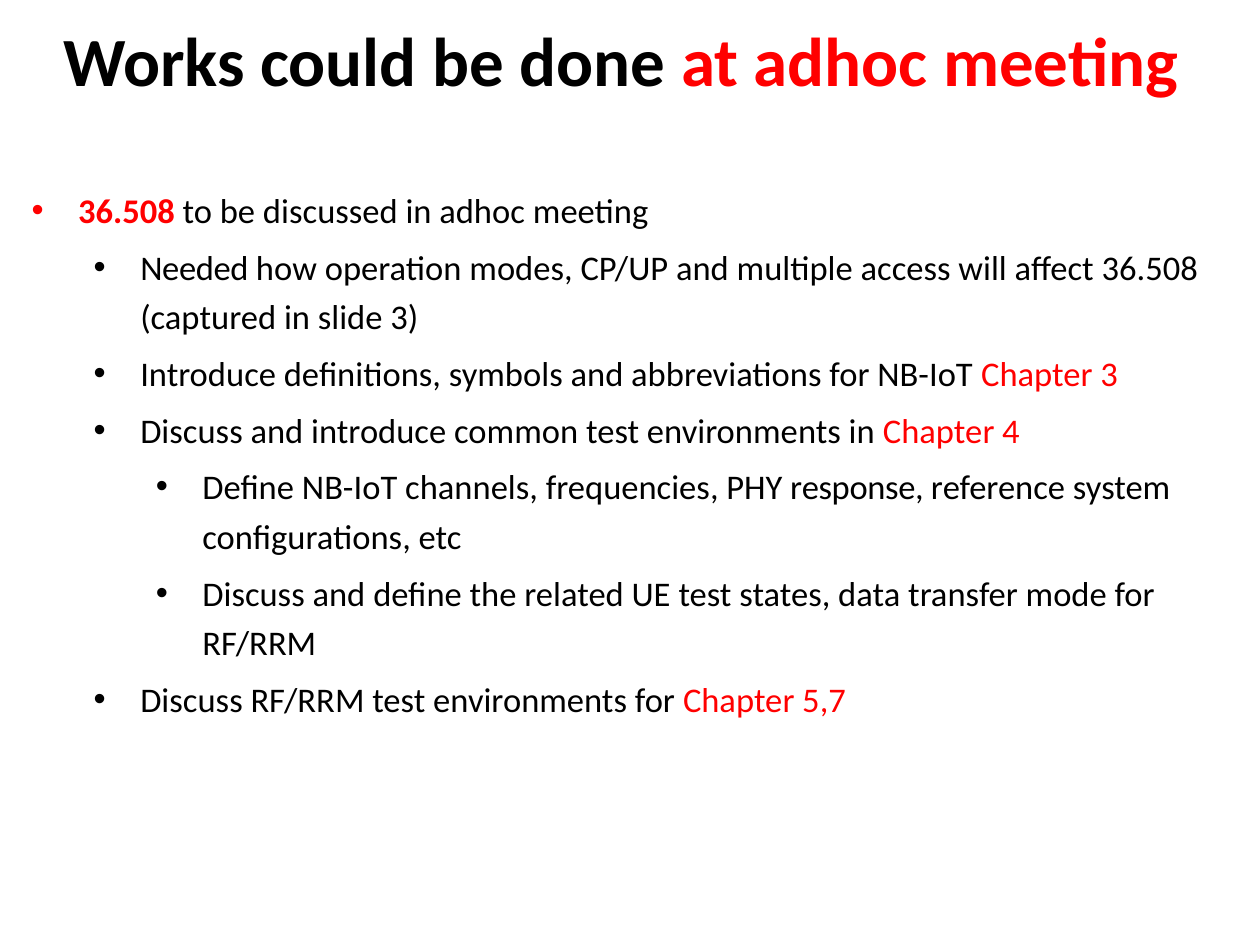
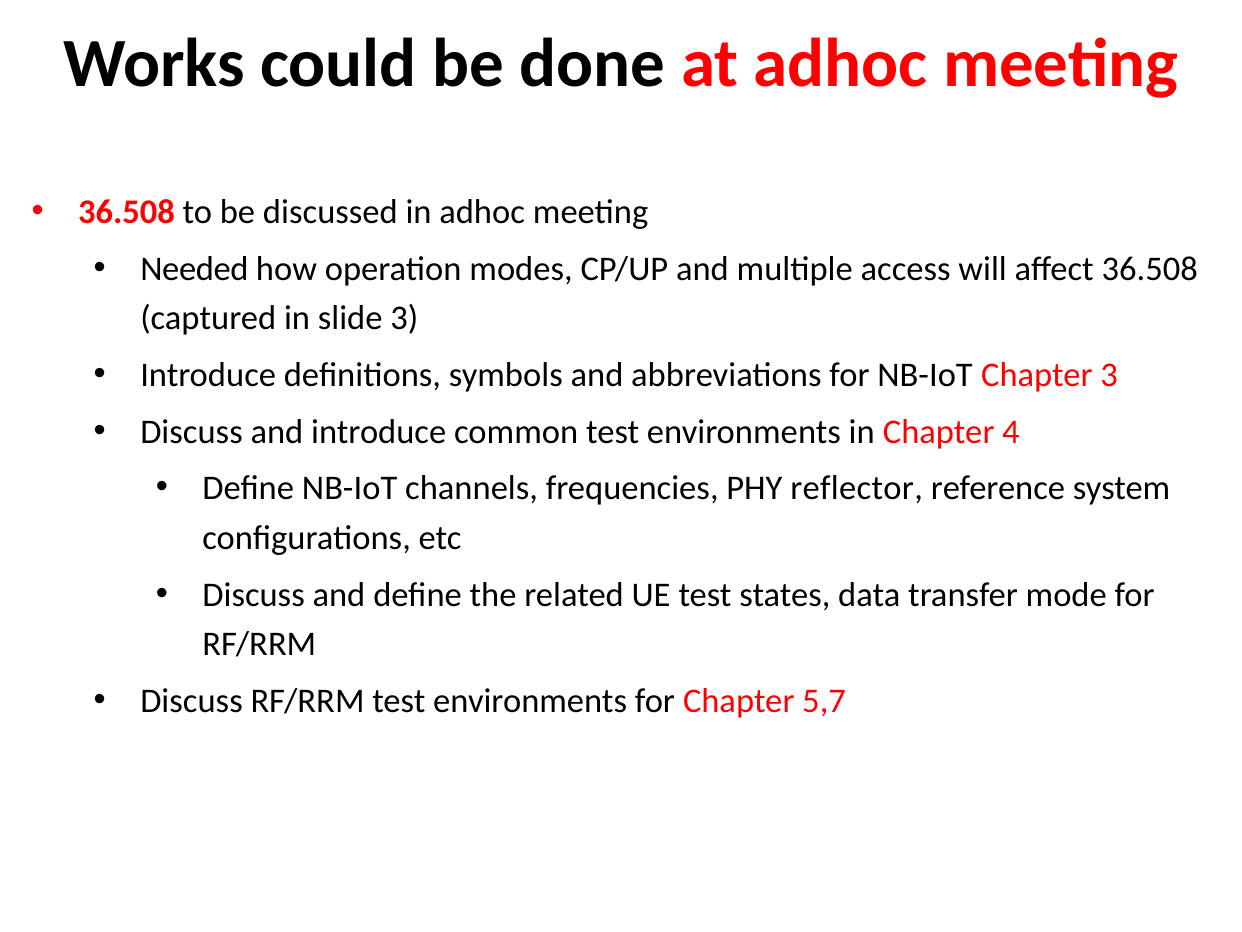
response: response -> reflector (857, 488)
